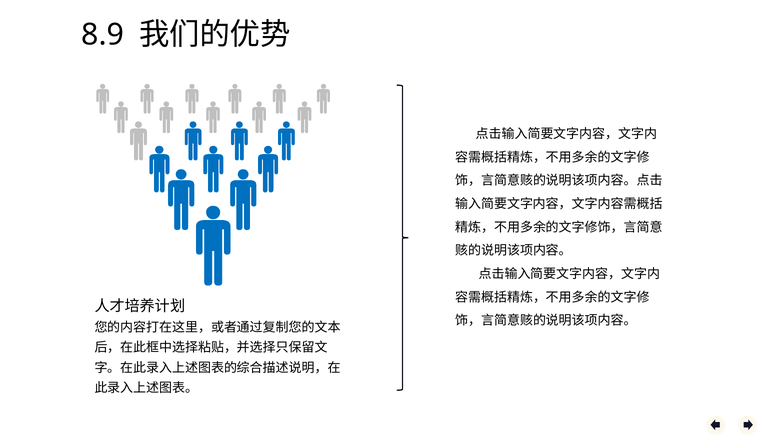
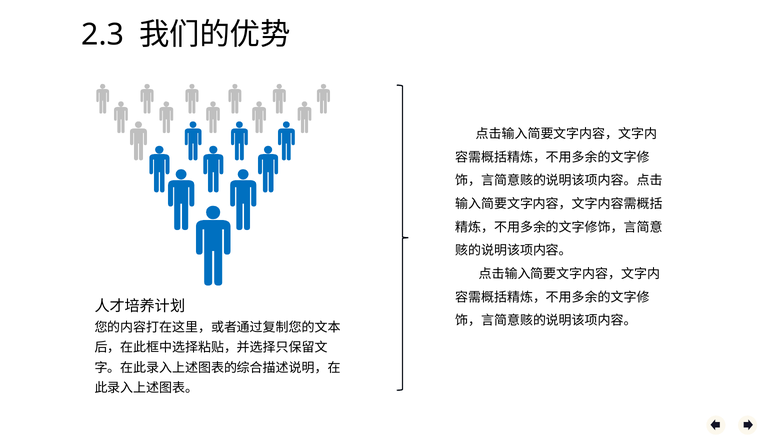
8.9: 8.9 -> 2.3 (103, 35)
